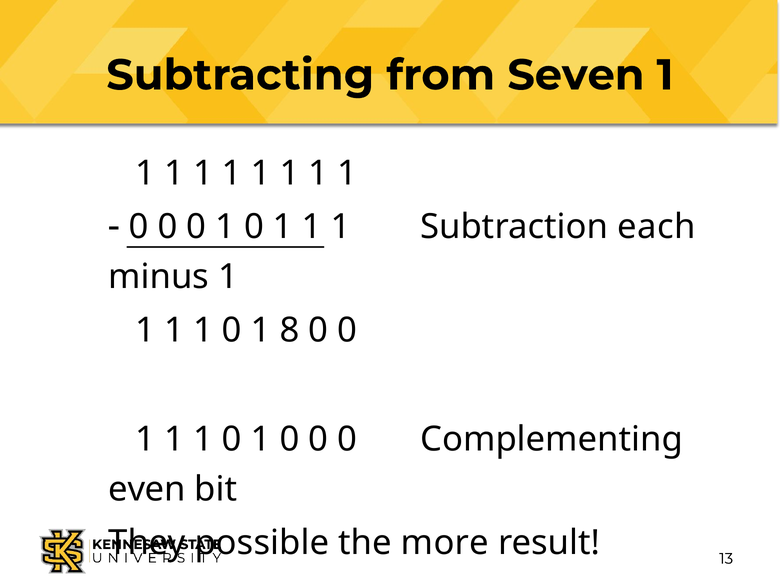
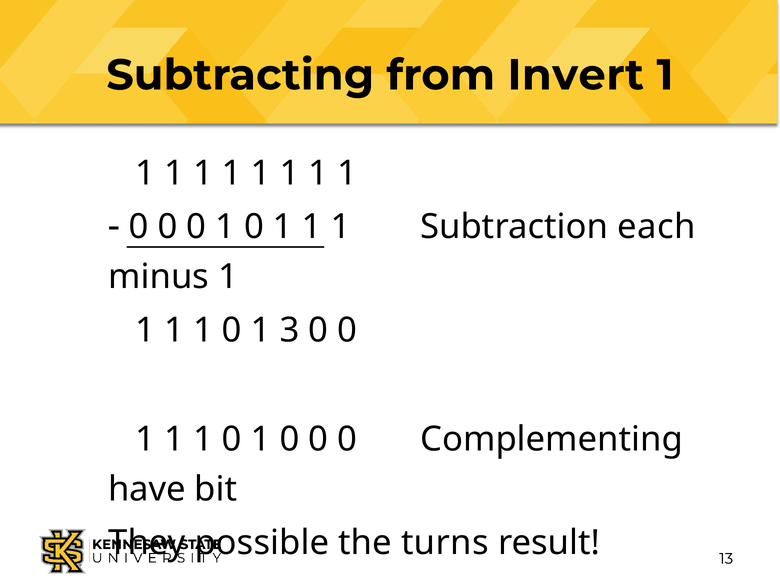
Seven: Seven -> Invert (576, 75)
8: 8 -> 3 (289, 330)
even: even -> have (147, 489)
more: more -> turns (445, 543)
